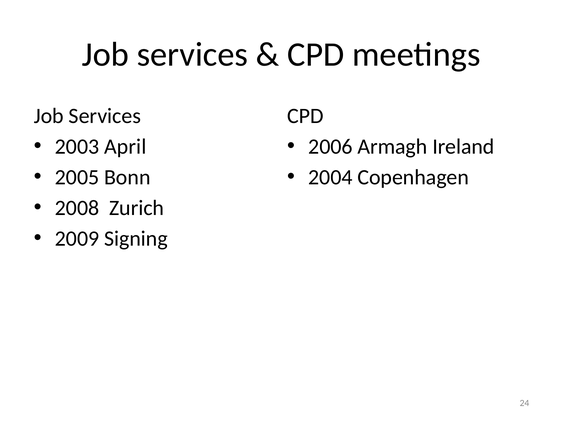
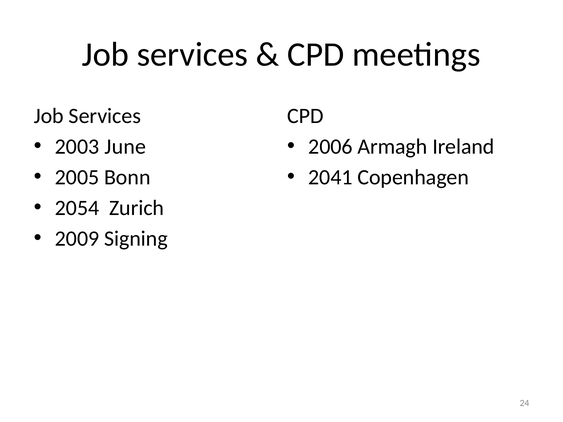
April: April -> June (125, 147)
2004: 2004 -> 2041 (330, 177)
2008: 2008 -> 2054 (77, 208)
